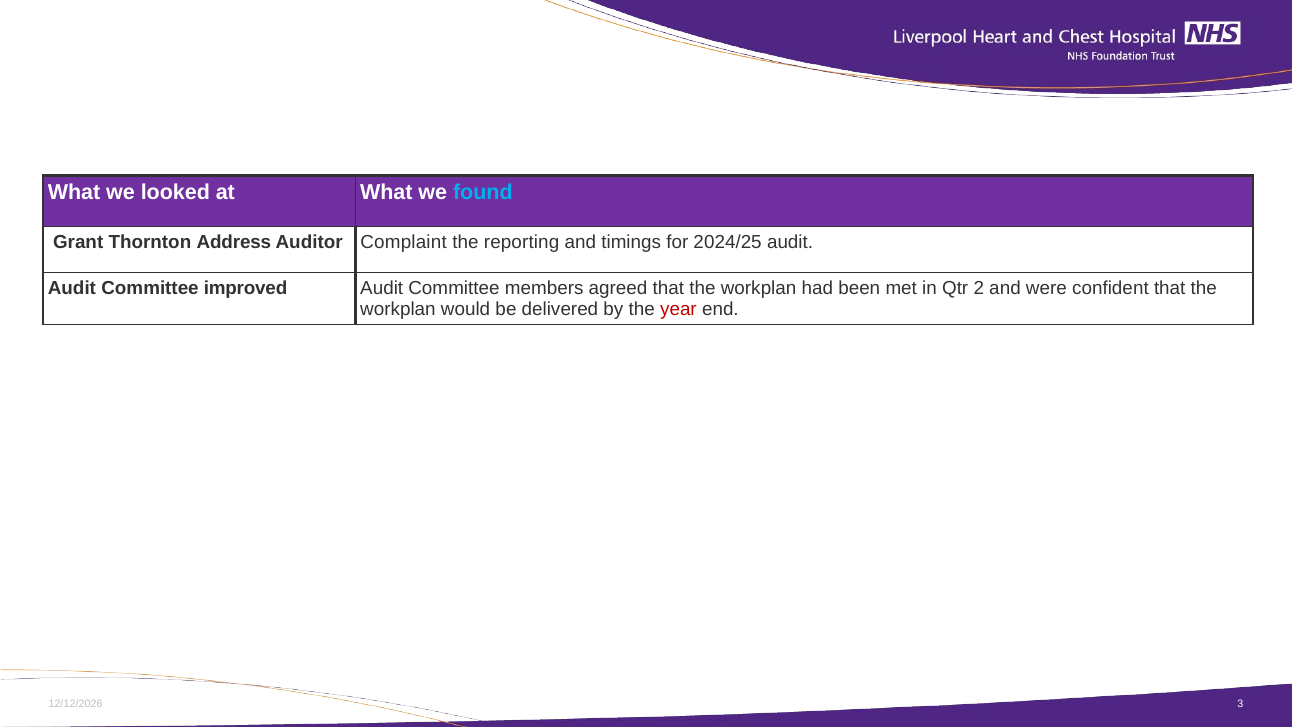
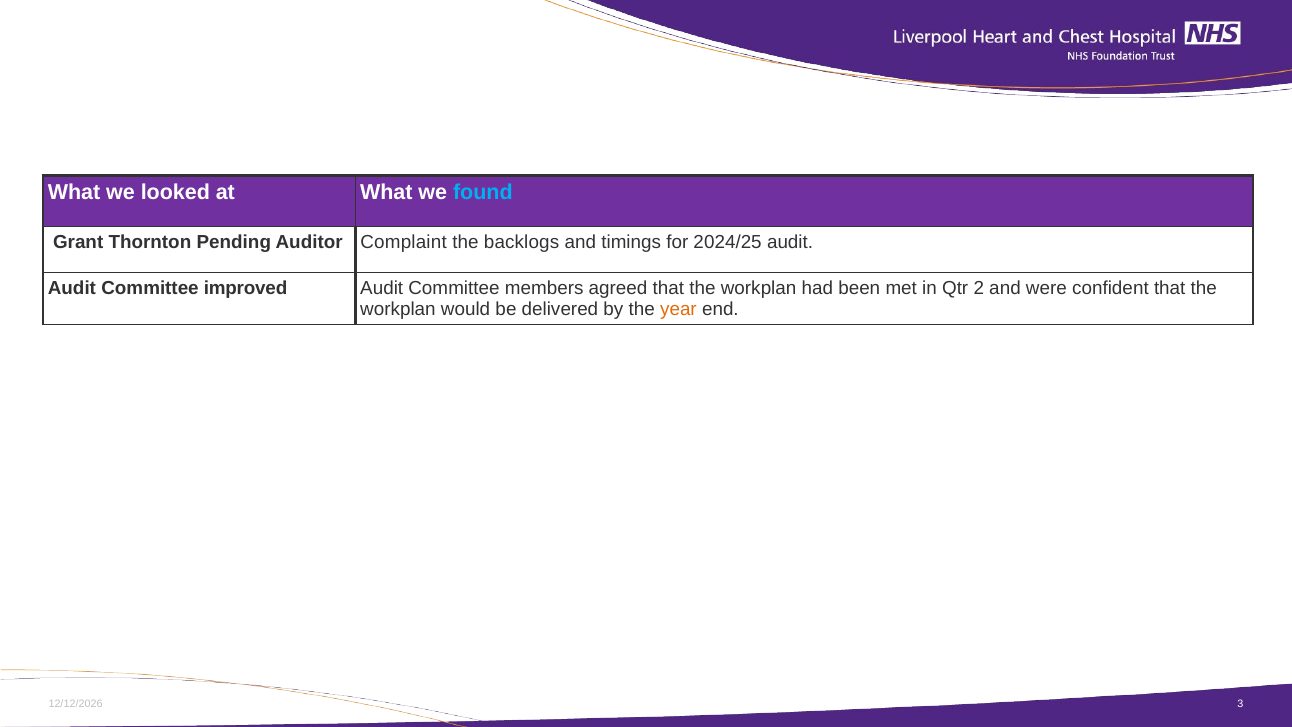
Address: Address -> Pending (234, 242)
reporting: reporting -> backlogs (522, 242)
year colour: red -> orange (678, 310)
